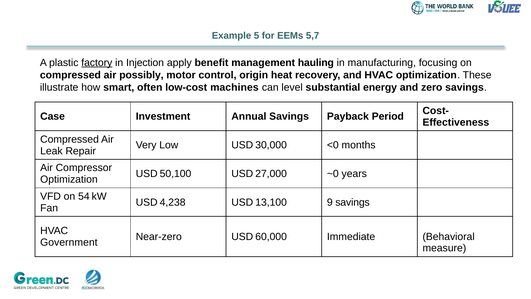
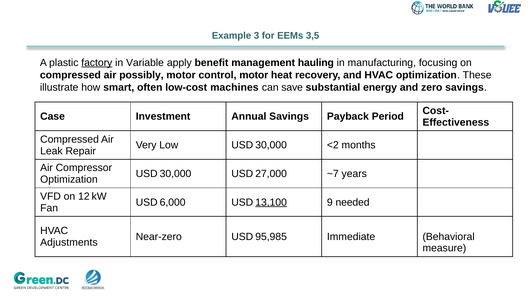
5: 5 -> 3 (257, 36)
5,7: 5,7 -> 3,5 (313, 36)
Injection: Injection -> Variable (145, 63)
control origin: origin -> motor (254, 75)
level: level -> save (292, 87)
<0: <0 -> <2 (333, 145)
50,100: 50,100 -> 30,000 (175, 174)
~0: ~0 -> ~7 (333, 174)
54: 54 -> 12 (84, 196)
4,238: 4,238 -> 6,000 (173, 202)
13,100 underline: none -> present (271, 202)
9 savings: savings -> needed (353, 202)
60,000: 60,000 -> 95,985 (271, 236)
Government: Government -> Adjustments (69, 242)
